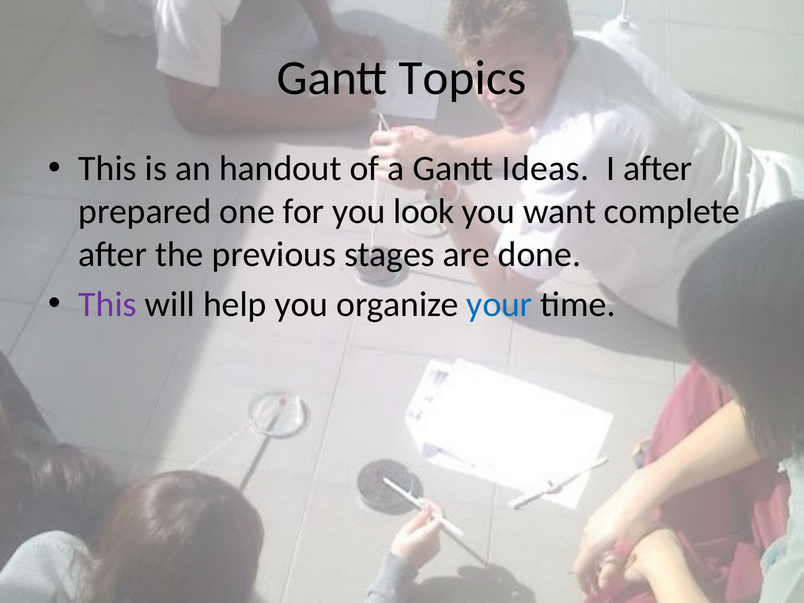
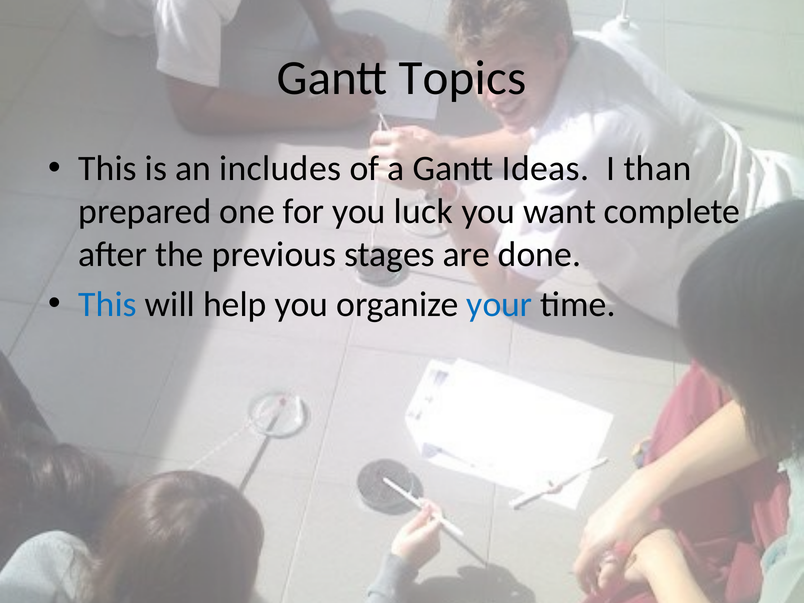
handout: handout -> includes (280, 169)
I after: after -> than (657, 169)
look: look -> luck (423, 212)
This colour: purple -> blue (108, 304)
